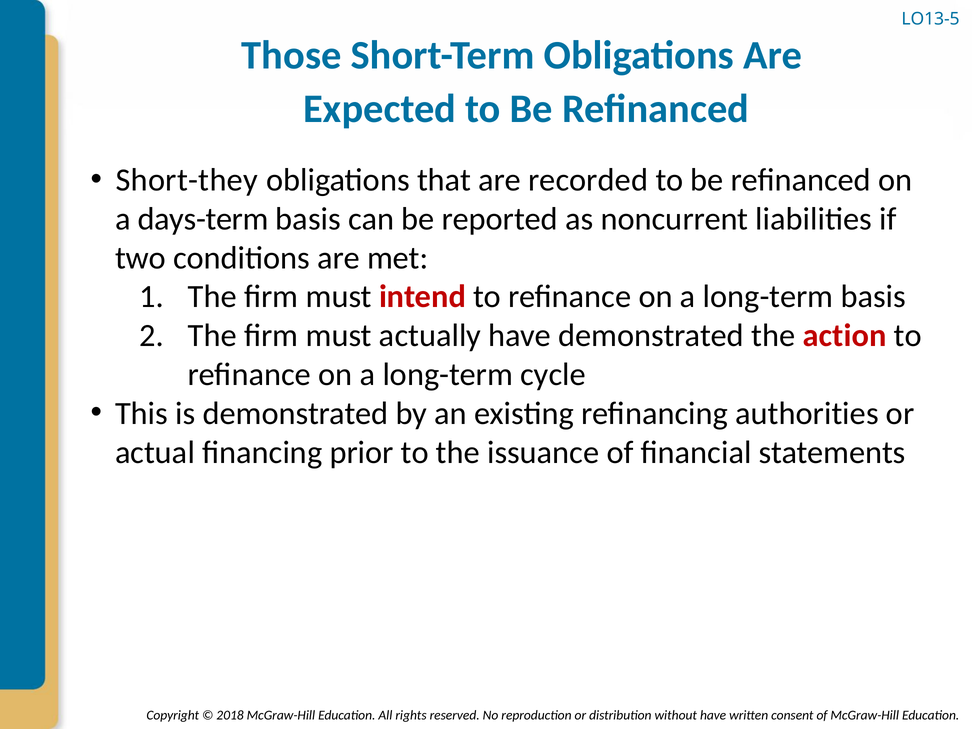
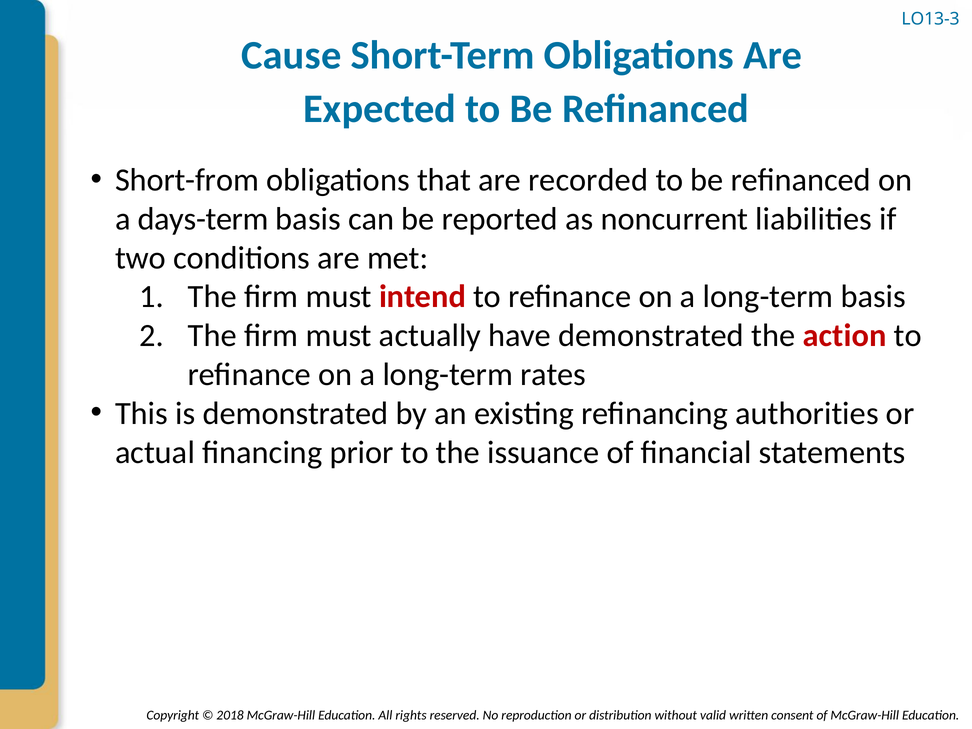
LO13-5: LO13-5 -> LO13-3 (931, 19)
Those: Those -> Cause (291, 55)
Short-they: Short-they -> Short-from (187, 180)
cycle: cycle -> rates (553, 375)
have: have -> valid (713, 715)
